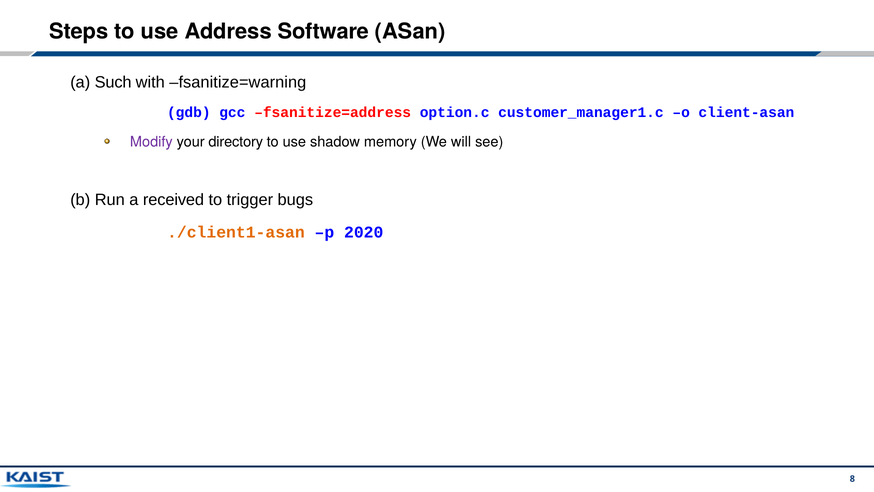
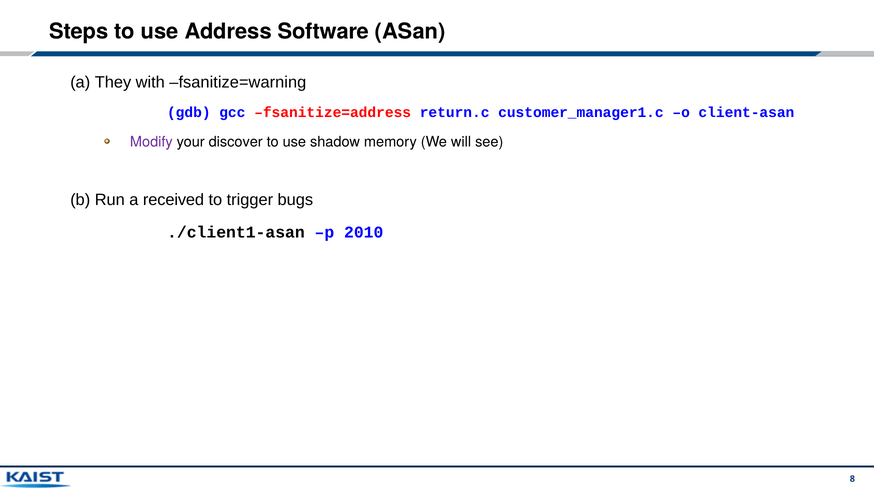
Such: Such -> They (113, 82)
option.c: option.c -> return.c (455, 113)
directory: directory -> discover (236, 142)
./client1-asan colour: orange -> black (236, 232)
2020: 2020 -> 2010 (364, 232)
